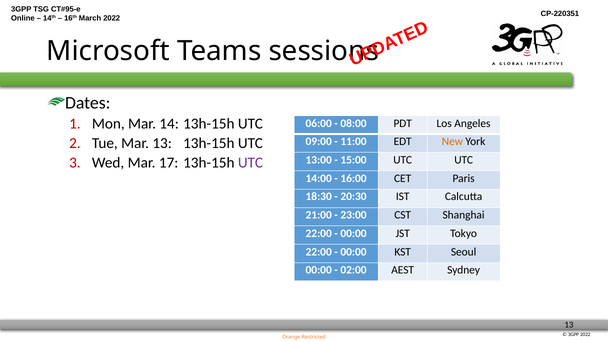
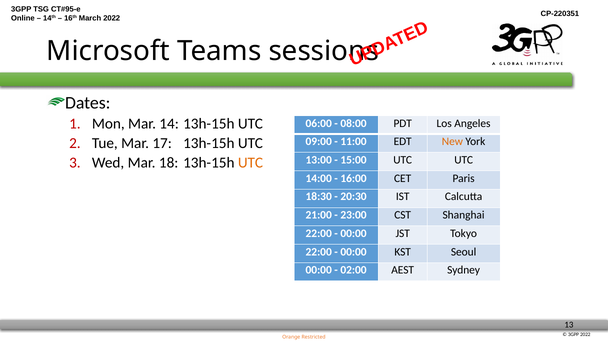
Mar 13: 13 -> 17 (162, 143)
17: 17 -> 18 (169, 163)
UTC colour: purple -> orange (250, 163)
